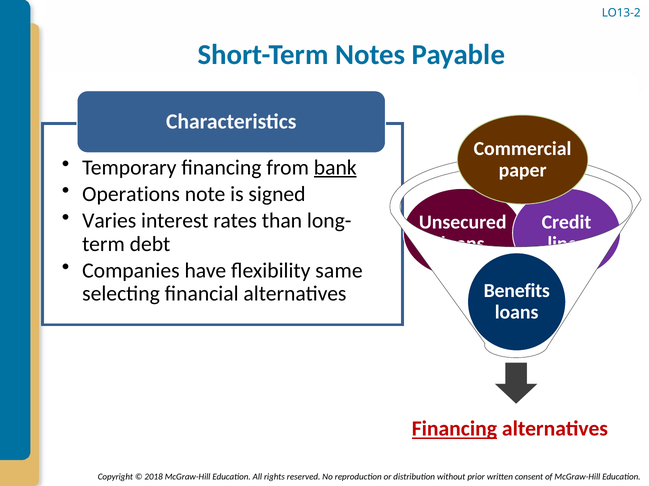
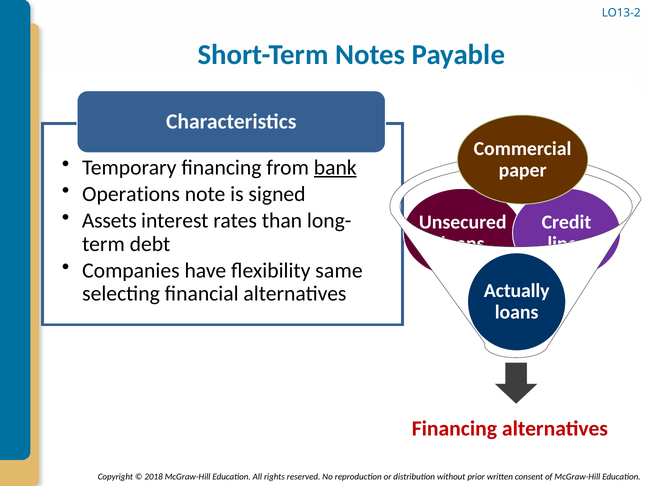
Varies: Varies -> Assets (109, 221)
Benefits: Benefits -> Actually (517, 291)
Financing underline: present -> none (454, 430)
